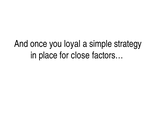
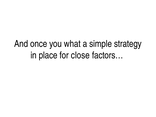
loyal: loyal -> what (72, 44)
